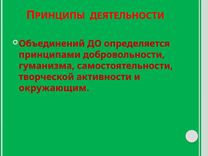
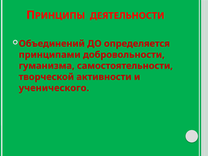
окружающим: окружающим -> ученического (54, 88)
